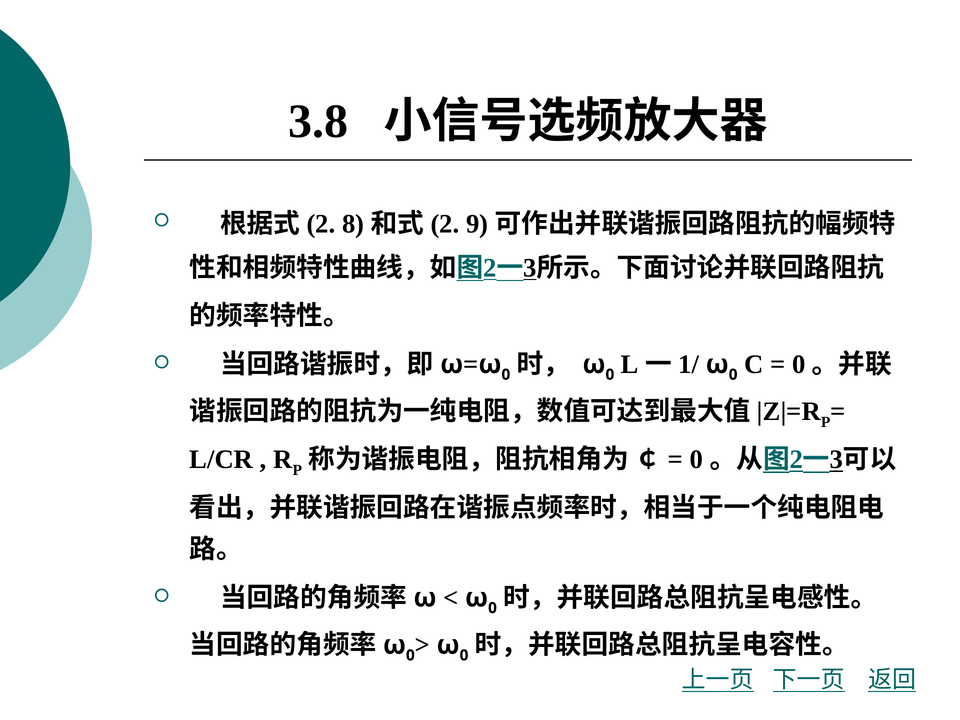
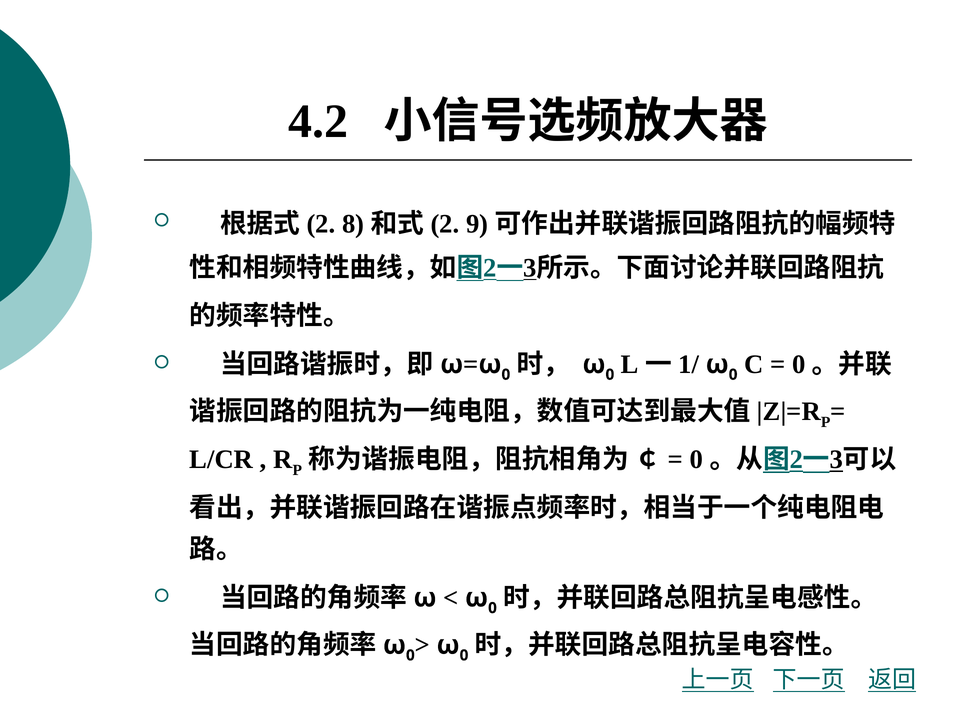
3.8: 3.8 -> 4.2 (318, 121)
